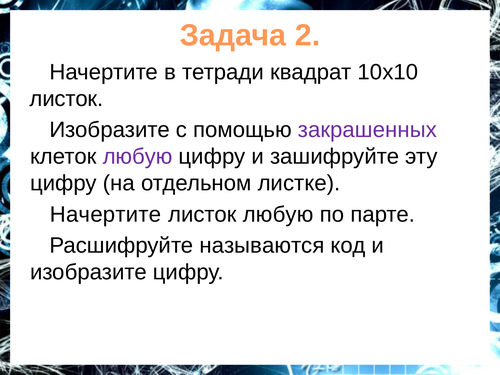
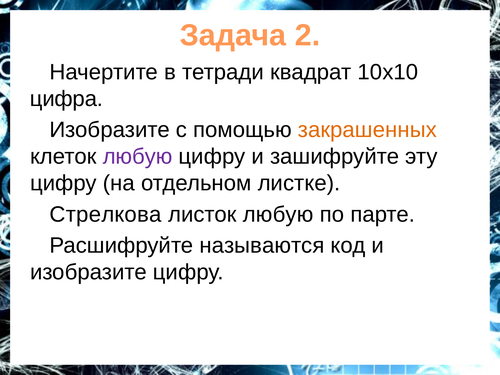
листок: листок -> цифра (66, 99)
закрашенных colour: purple -> orange (367, 130)
Начертите: Начертите -> Стрелкова (106, 214)
